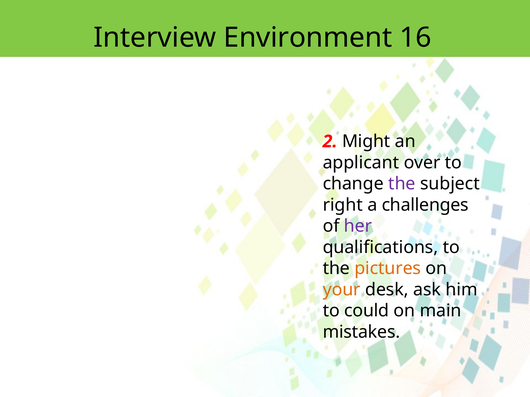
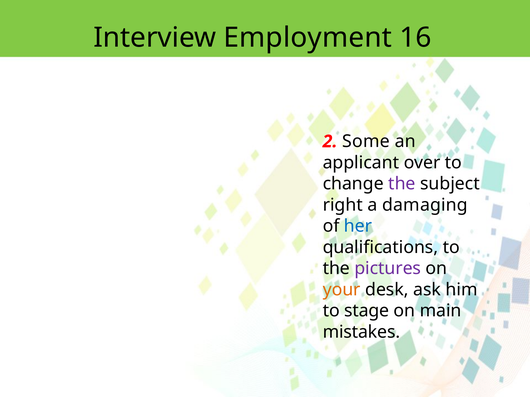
Environment: Environment -> Employment (308, 38)
Might: Might -> Some (366, 142)
challenges: challenges -> damaging (425, 205)
her colour: purple -> blue (358, 226)
pictures colour: orange -> purple (388, 269)
could: could -> stage (367, 311)
